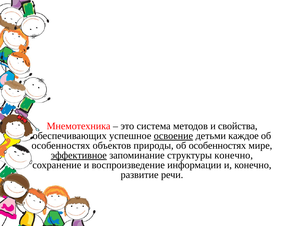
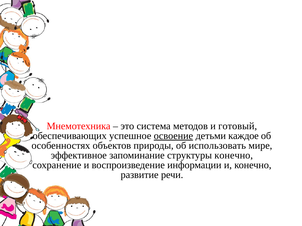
свойства: свойства -> готовый (238, 126)
природы об особенностях: особенностях -> использовать (217, 146)
эффективное underline: present -> none (79, 156)
